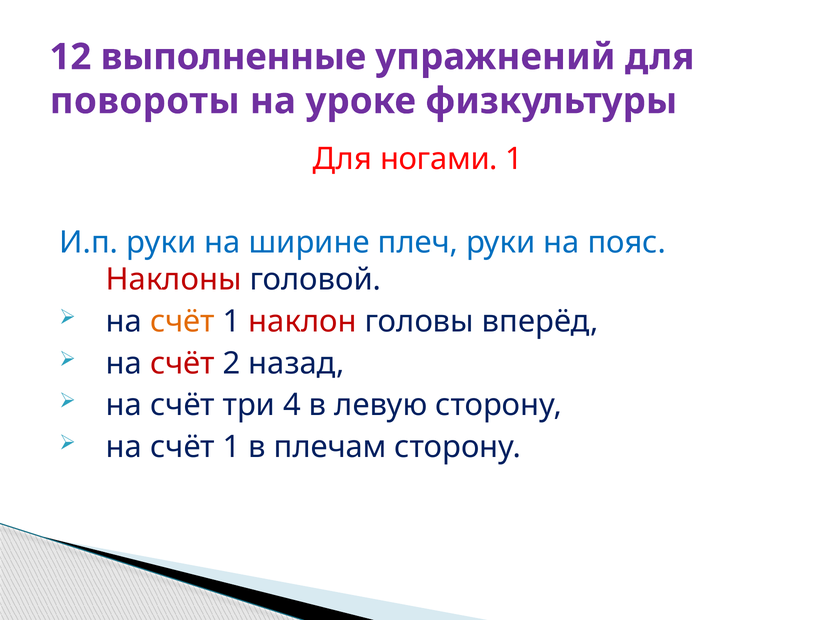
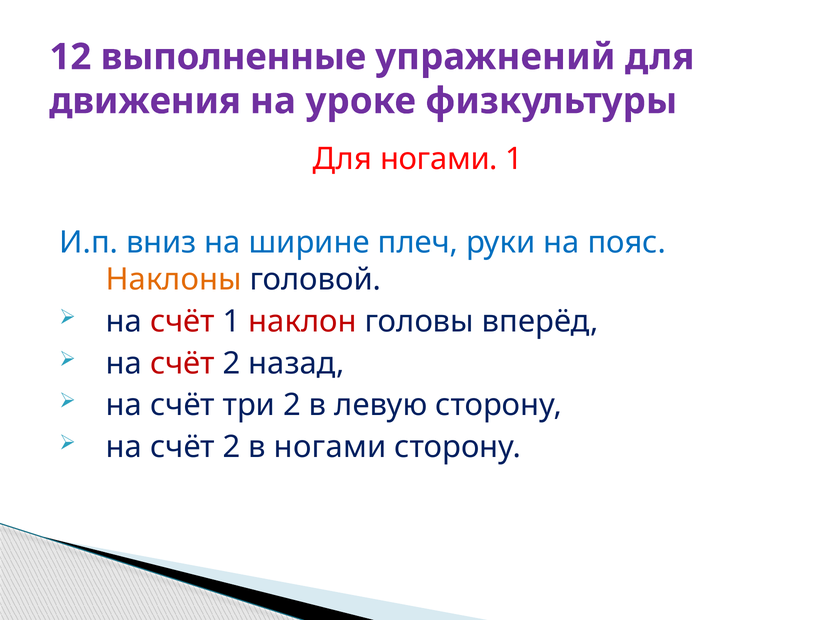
повороты: повороты -> движения (145, 101)
И.п руки: руки -> вниз (161, 242)
Наклоны colour: red -> orange (174, 279)
счёт colour: orange -> red (182, 321)
три 4: 4 -> 2 (292, 405)
1: 1 -> 2 (232, 447)
в плечам: плечам -> ногами (330, 447)
